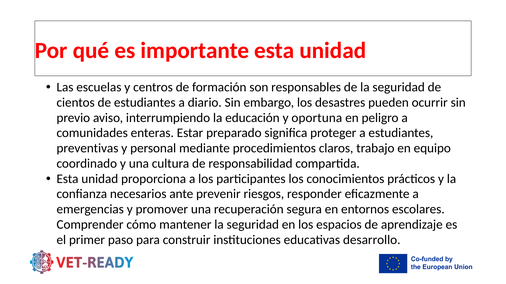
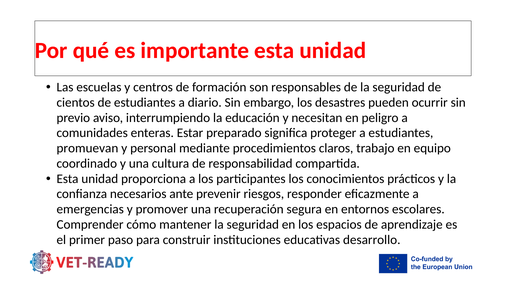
oportuna: oportuna -> necesitan (317, 118)
preventivas: preventivas -> promuevan (87, 149)
